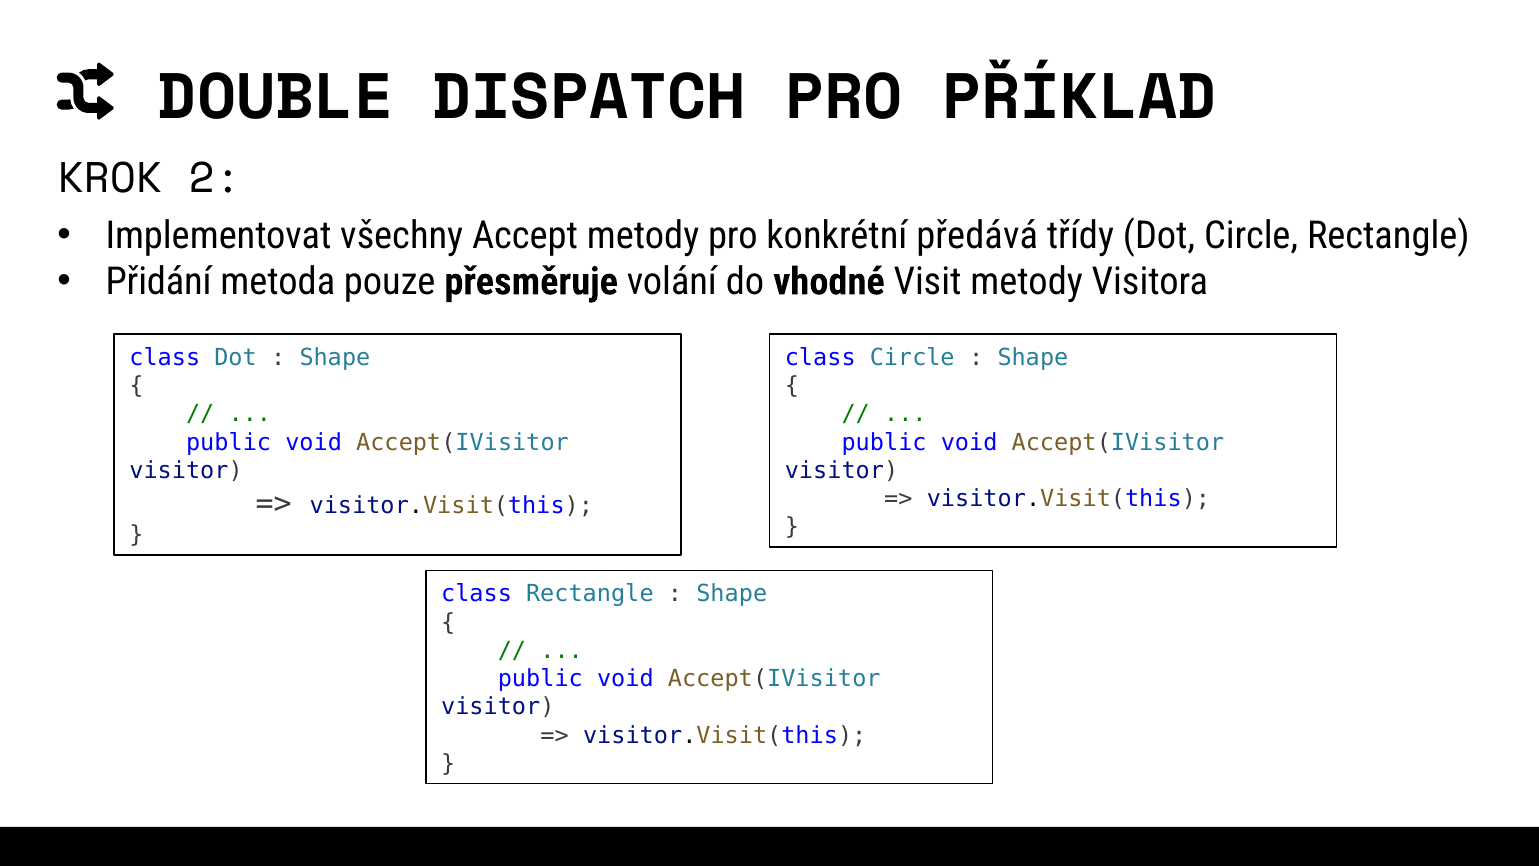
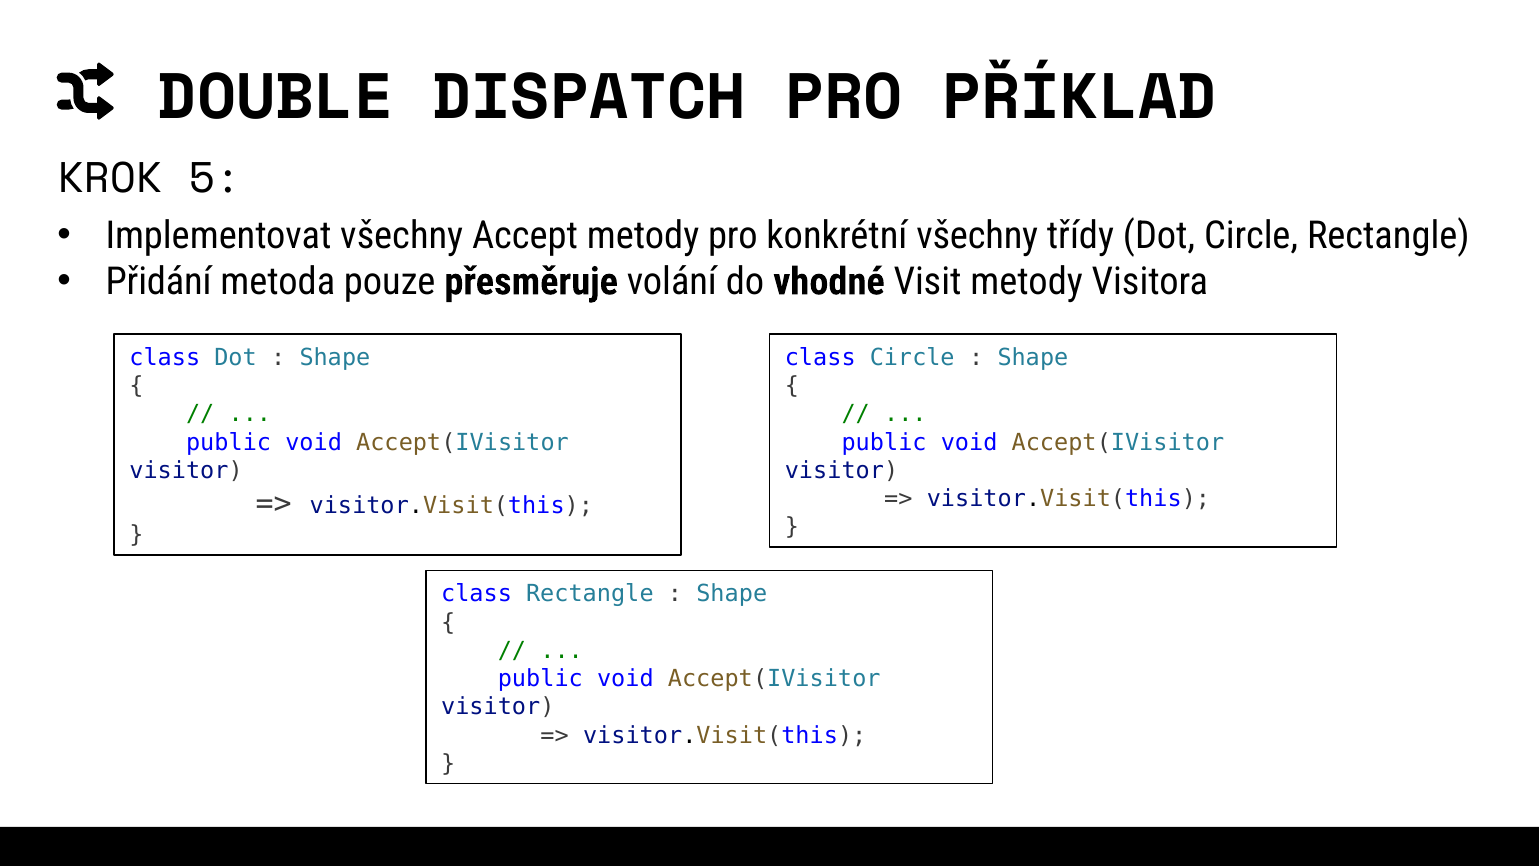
2: 2 -> 5 (215, 178)
konkrétní předává: předává -> všechny (977, 235)
